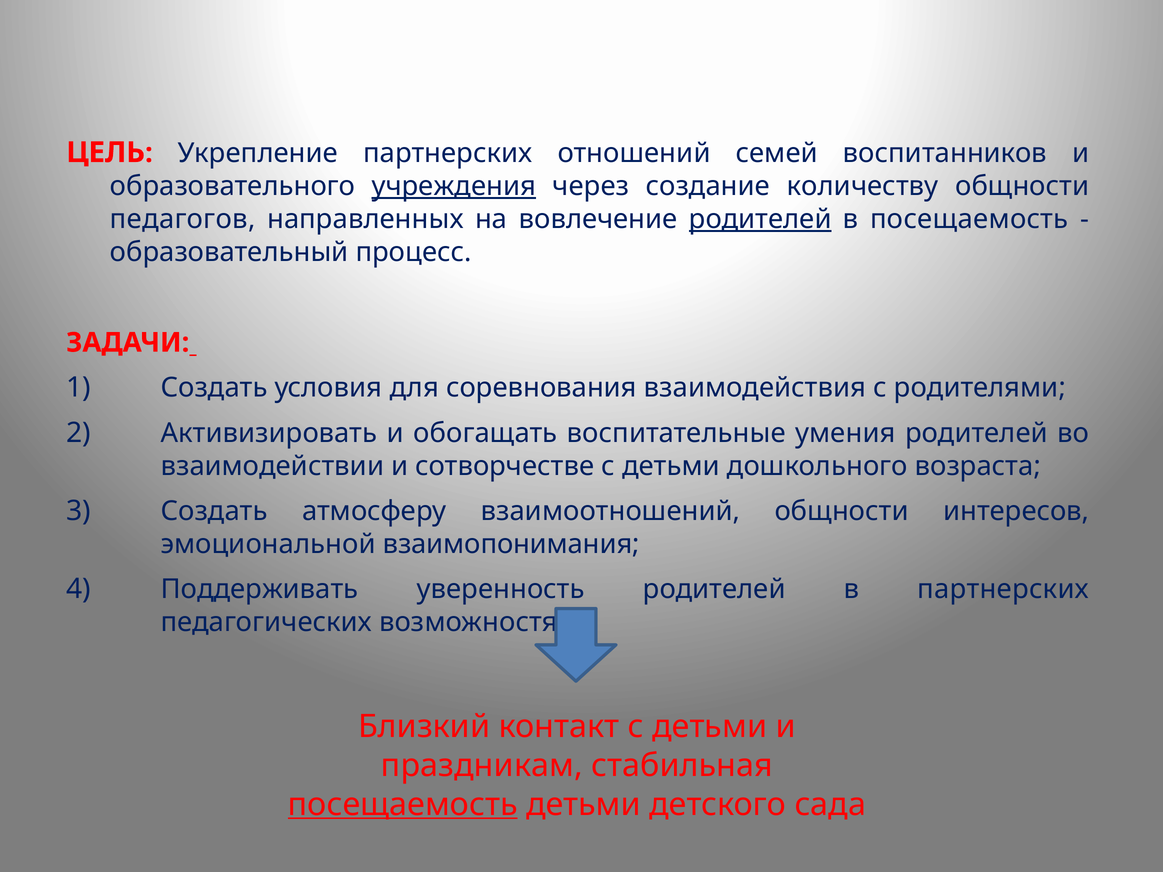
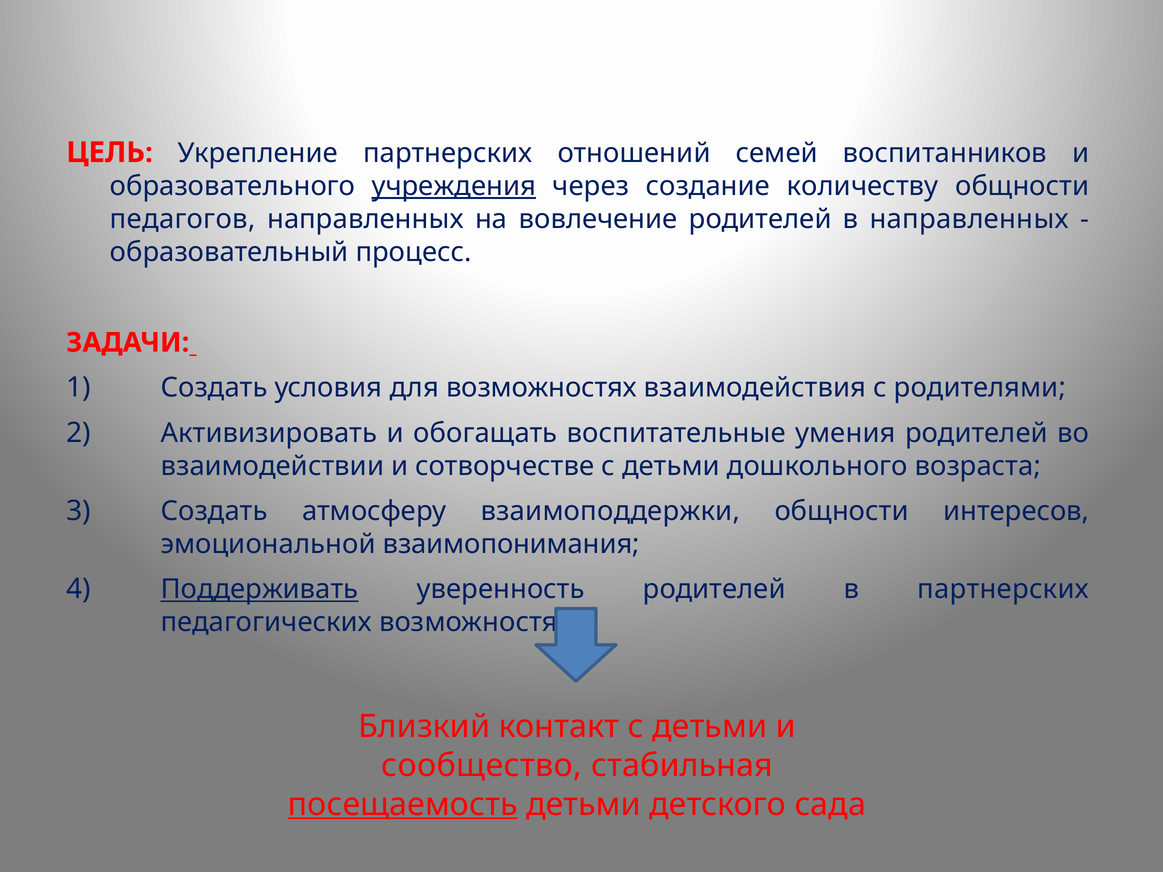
родителей underline: present -> none (760, 219)
в посещаемость: посещаемость -> направленных (969, 219)
для соревнования: соревнования -> возможностях (542, 388)
взаимоотношений: взаимоотношений -> взаимоподдержки (610, 511)
Поддерживать underline: none -> present (260, 590)
праздникам: праздникам -> сообщество (482, 766)
